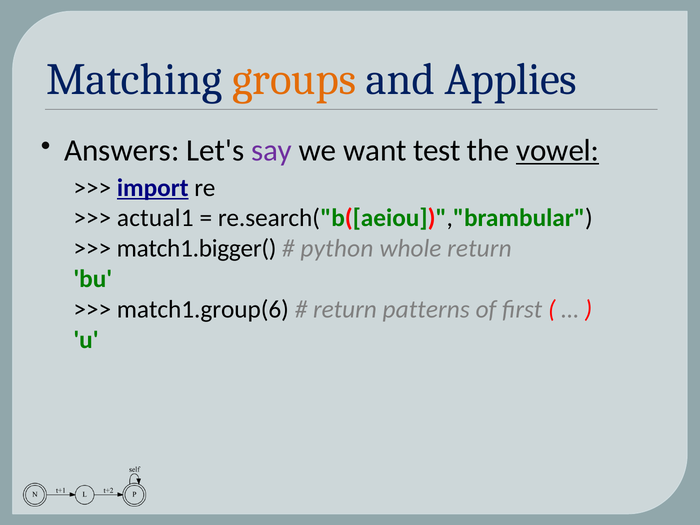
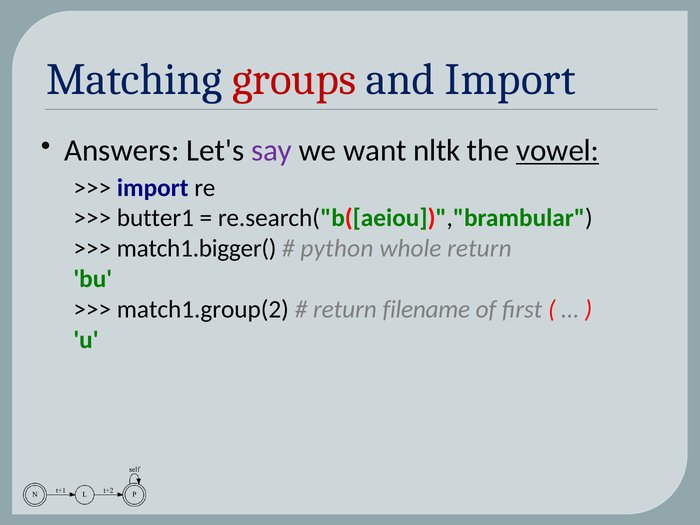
groups colour: orange -> red (294, 80)
and Applies: Applies -> Import (510, 80)
test: test -> nltk (437, 150)
import underline: present -> none (153, 188)
actual1: actual1 -> butter1 (155, 218)
match1.group(6: match1.group(6 -> match1.group(2 (203, 309)
patterns: patterns -> filename (426, 309)
